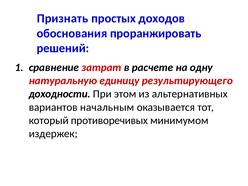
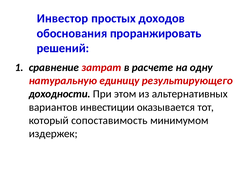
Признать: Признать -> Инвестор (63, 18)
начальным: начальным -> инвестиции (107, 107)
противоречивых: противоречивых -> сопоставимость (109, 120)
